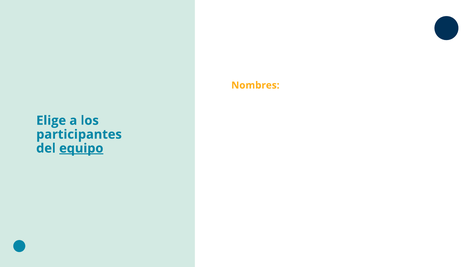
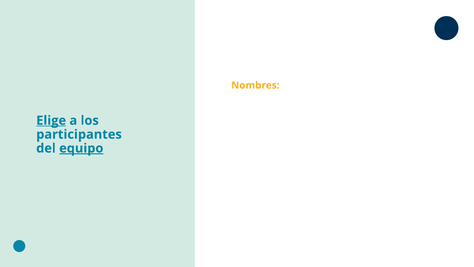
Elige underline: none -> present (51, 120)
